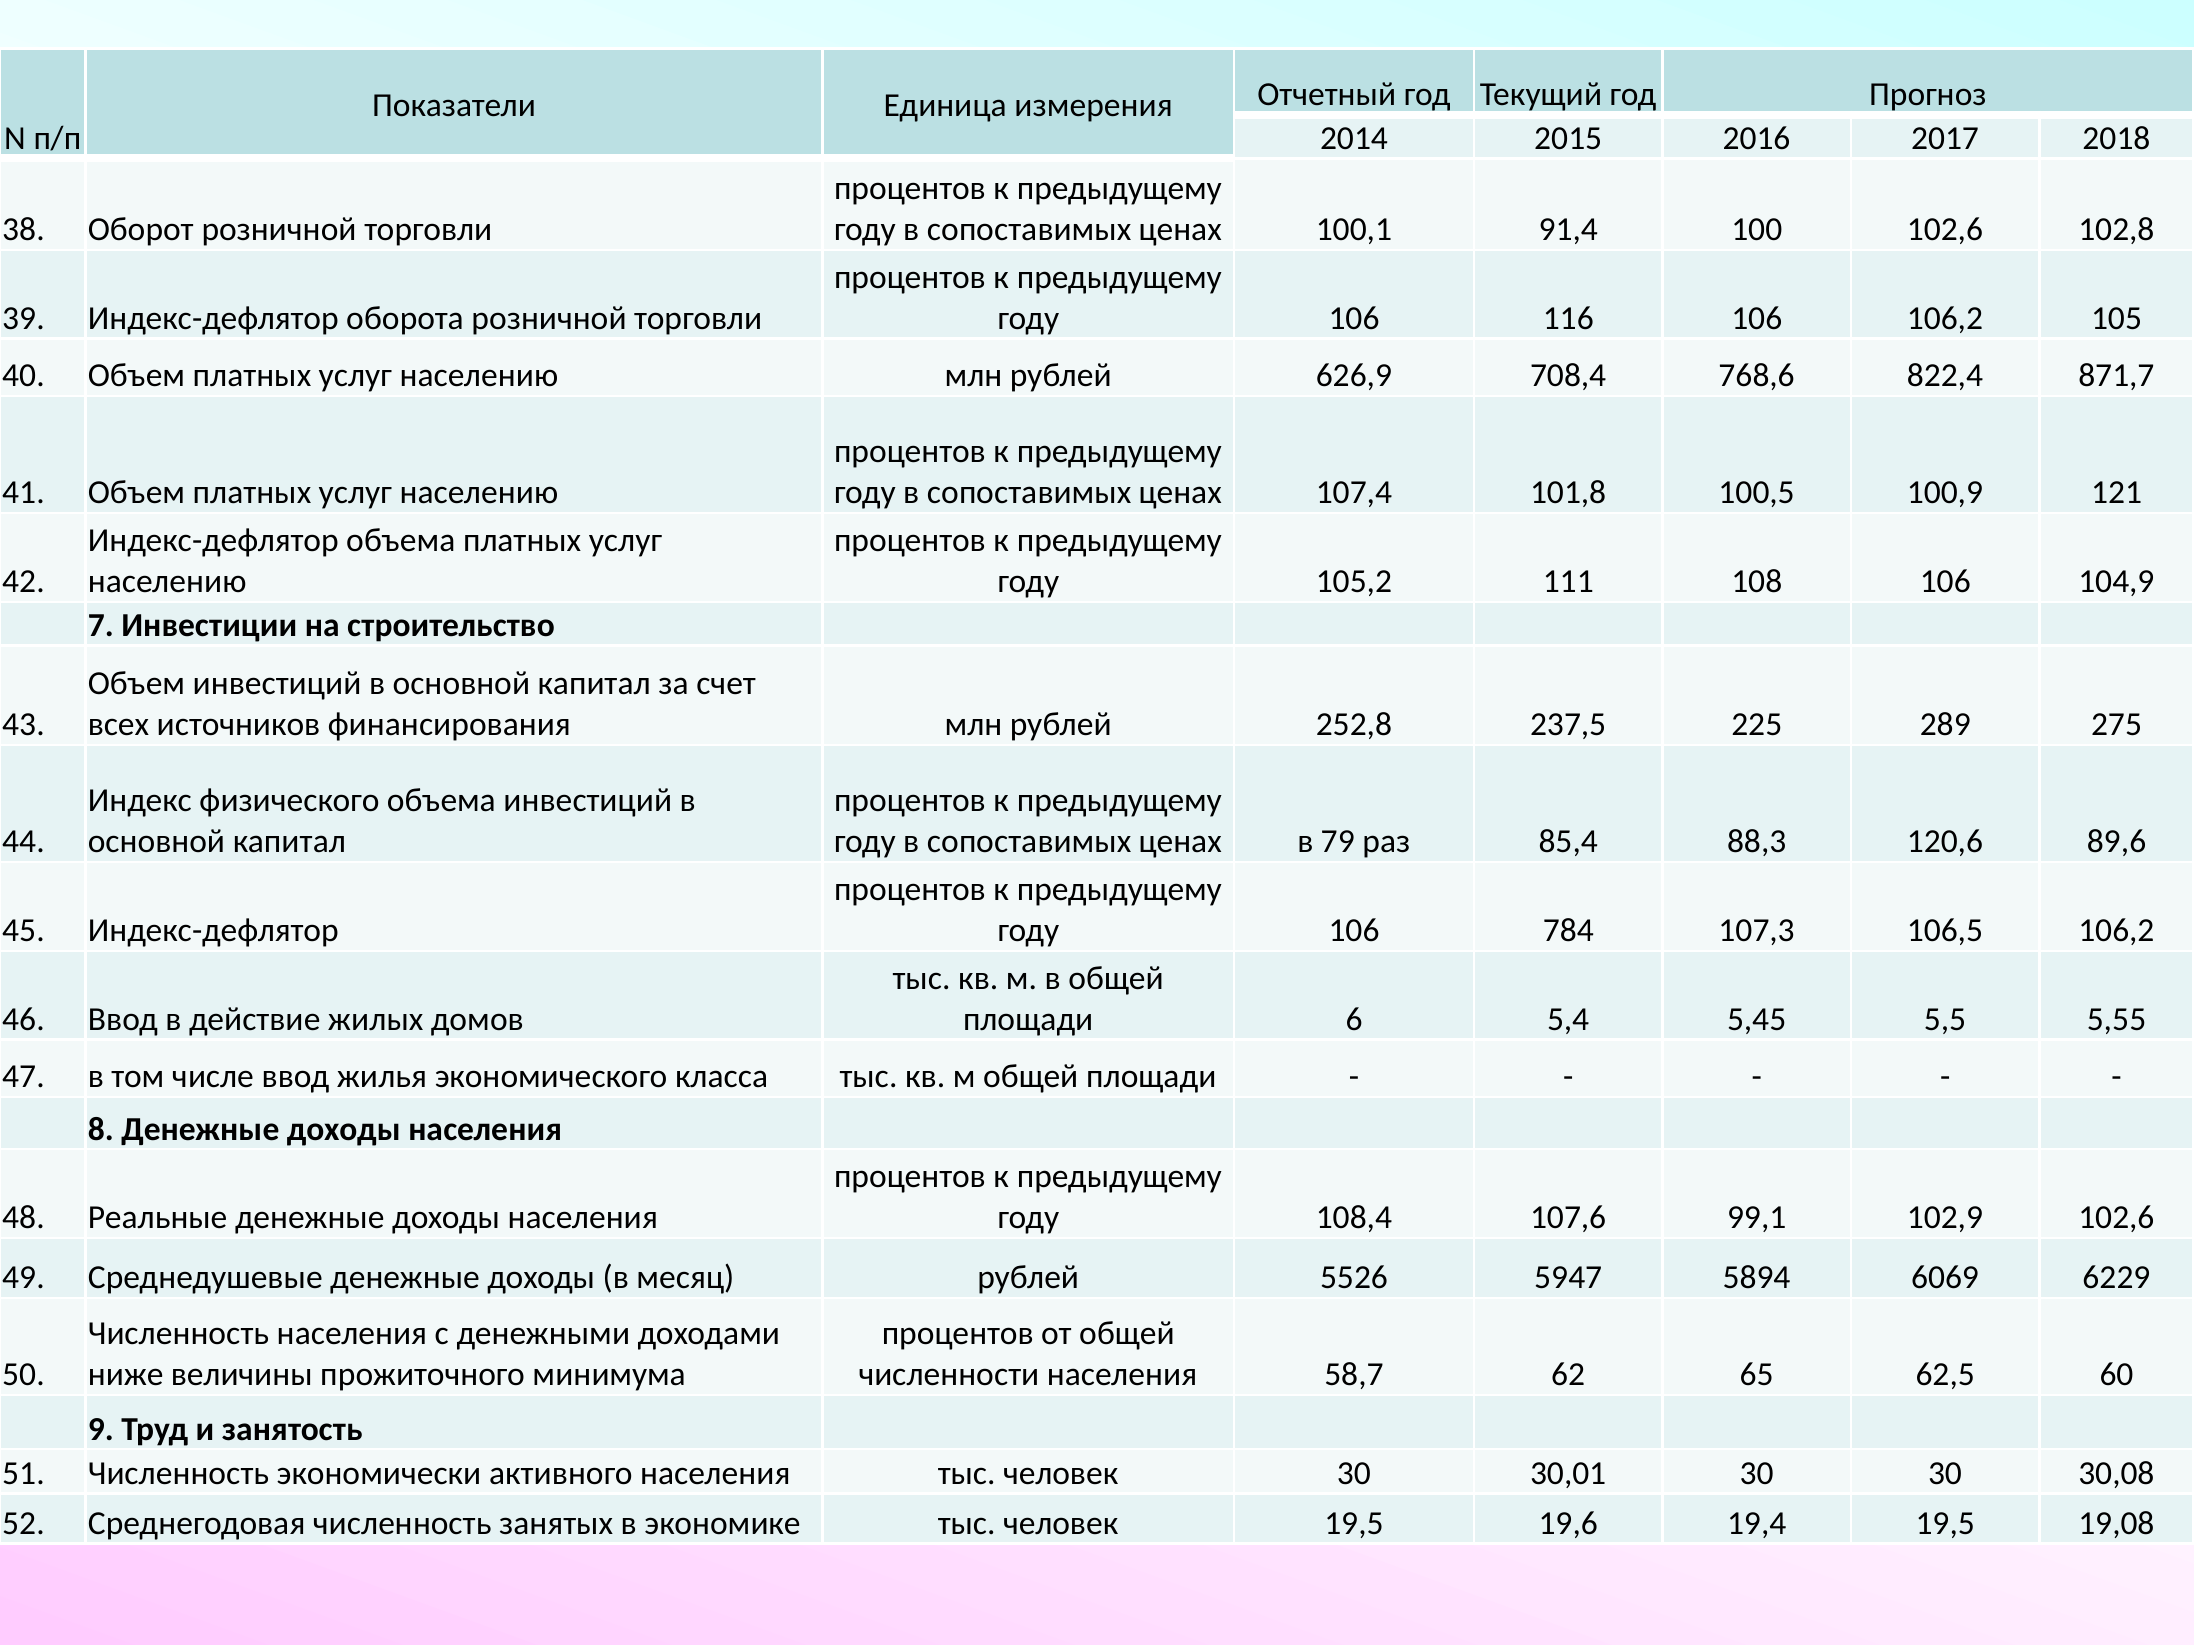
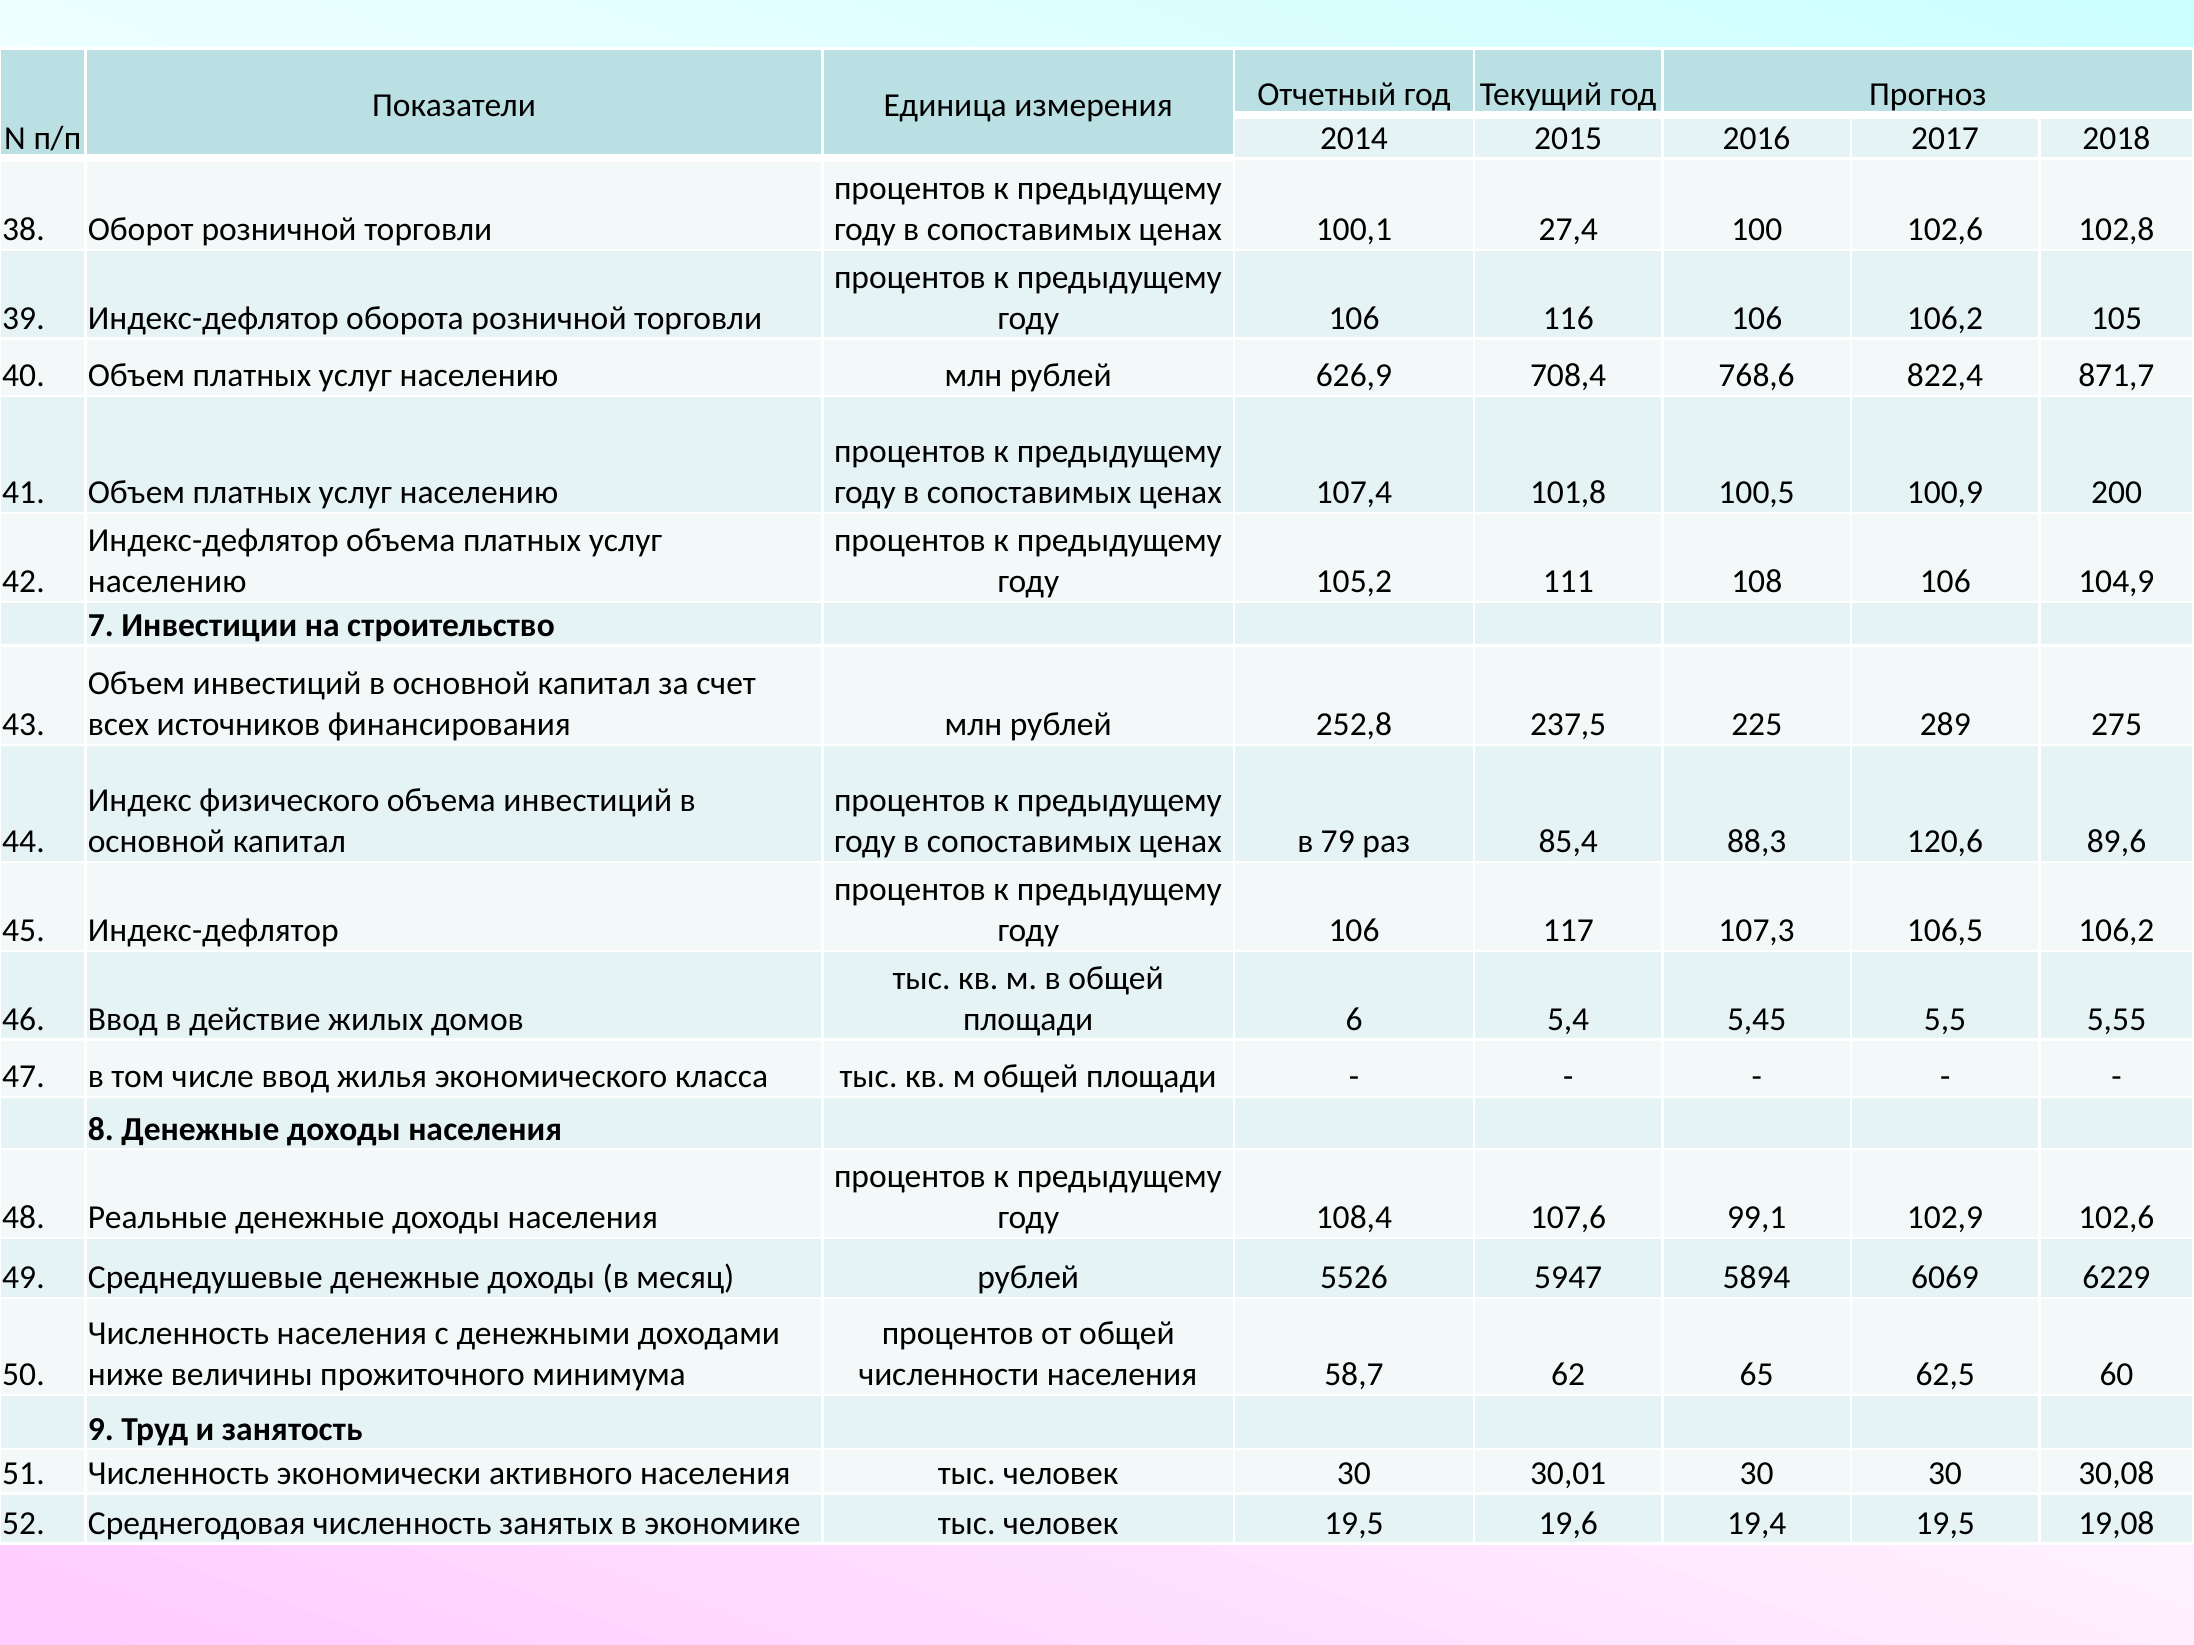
91,4: 91,4 -> 27,4 (1568, 230)
121: 121 -> 200 (2117, 493)
784: 784 -> 117 (1568, 931)
